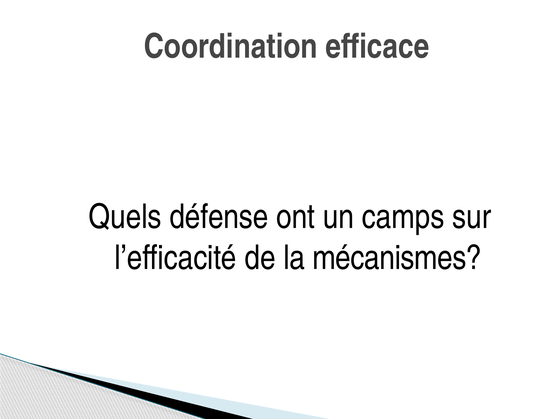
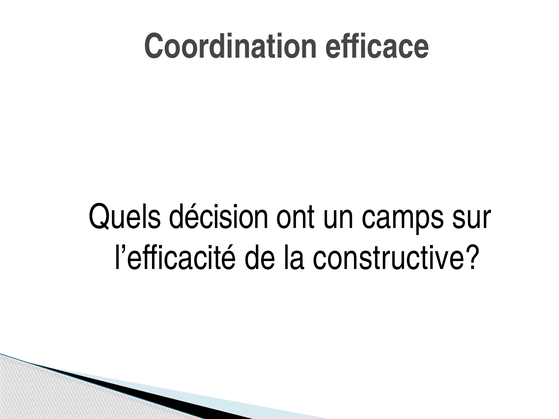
défense: défense -> décision (219, 217)
mécanismes: mécanismes -> constructive (397, 258)
